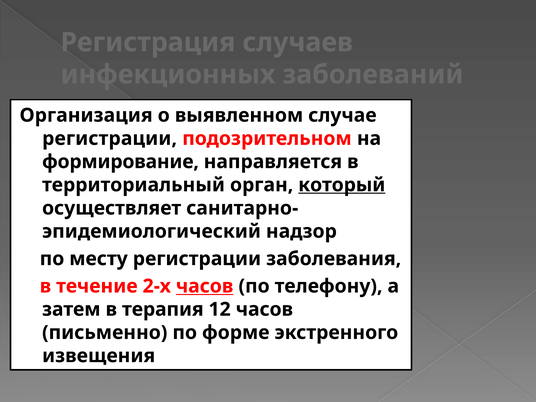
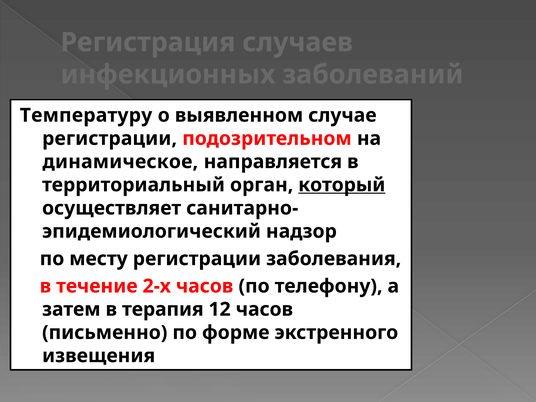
Организация: Организация -> Температуру (86, 115)
формирование: формирование -> динамическое (120, 162)
часов underline: present -> none (205, 286)
